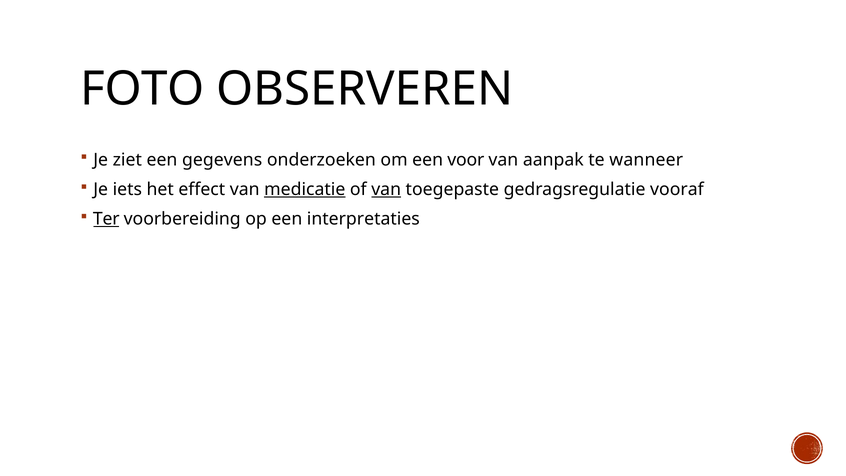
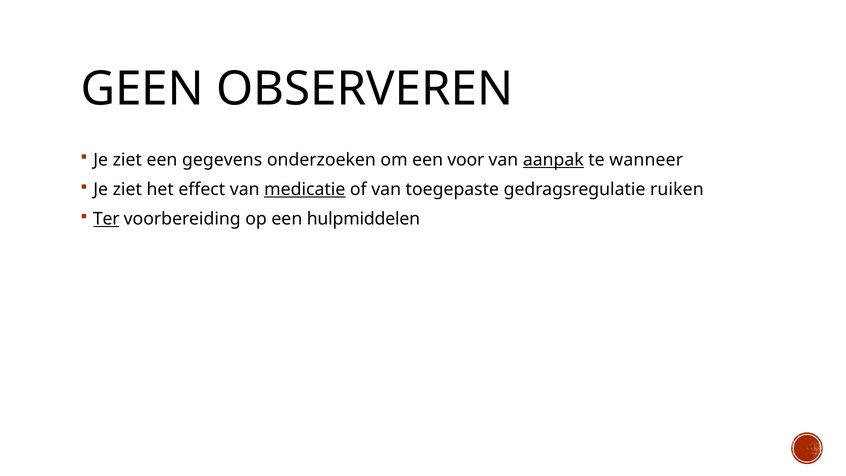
FOTO: FOTO -> GEEN (142, 89)
aanpak underline: none -> present (553, 160)
iets: iets -> ziet (127, 189)
van underline: present -> none (386, 189)
vooraf: vooraf -> ruiken (677, 189)
interpretaties: interpretaties -> hulpmiddelen (363, 219)
